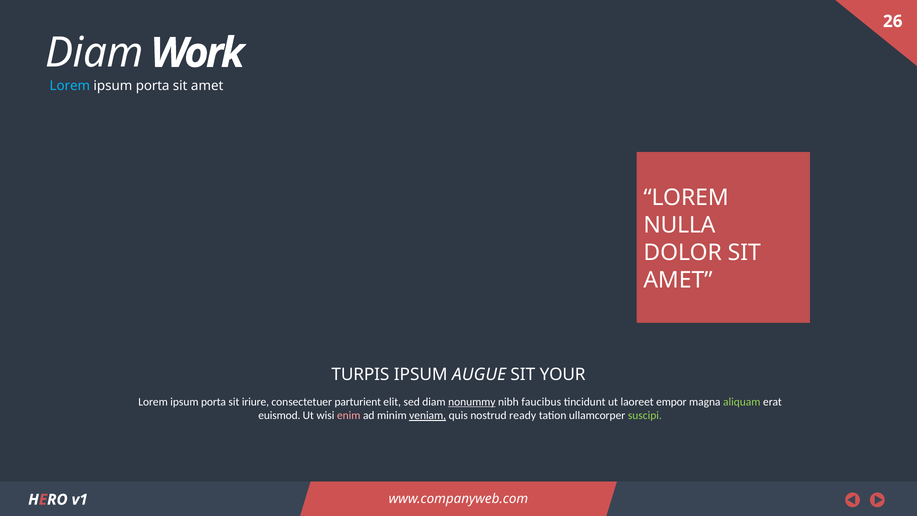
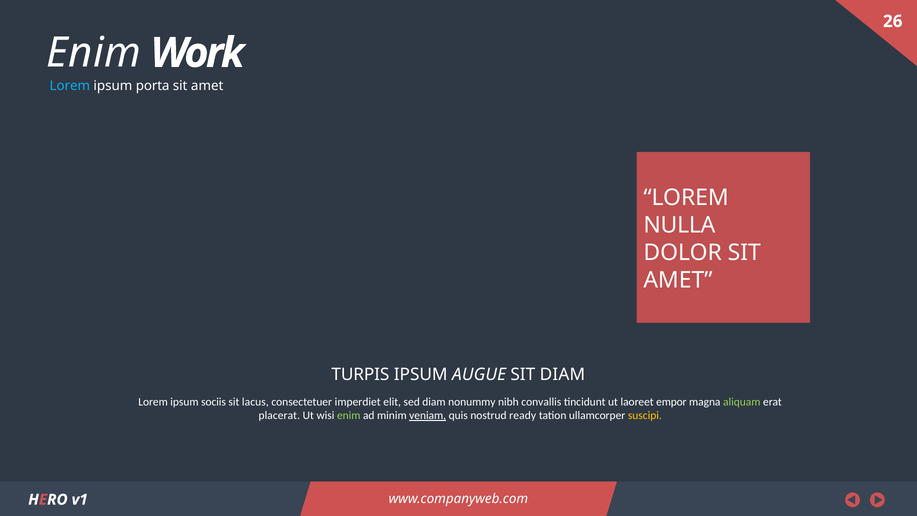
Diam: Diam -> Enim (94, 53)
SIT YOUR: YOUR -> DIAM (562, 374)
porta: porta -> sociis (214, 402)
iriure: iriure -> lacus (255, 402)
parturient: parturient -> imperdiet (358, 402)
nonummy underline: present -> none (472, 402)
faucibus: faucibus -> convallis (541, 402)
euismod: euismod -> placerat (279, 415)
enim colour: pink -> light green (349, 415)
suscipi colour: light green -> yellow (645, 415)
